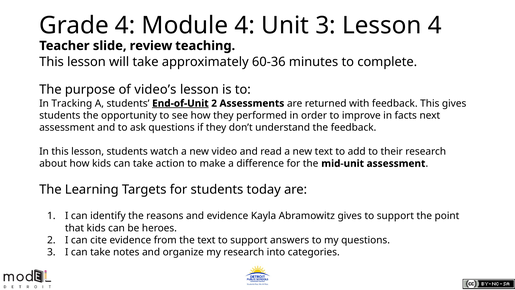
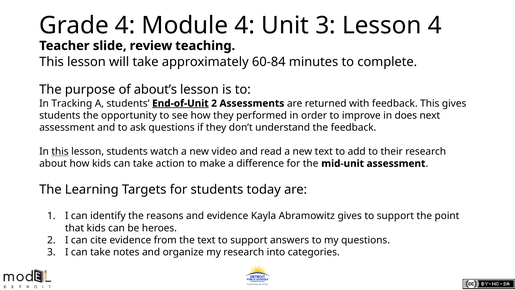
60-36: 60-36 -> 60-84 (269, 62)
video’s: video’s -> about’s (155, 90)
facts: facts -> does (406, 115)
this underline: none -> present (60, 151)
